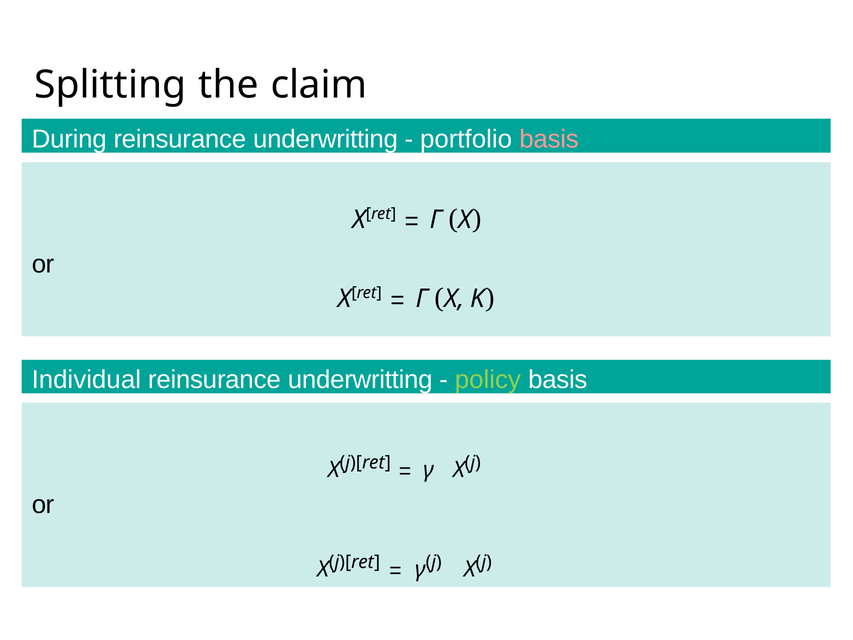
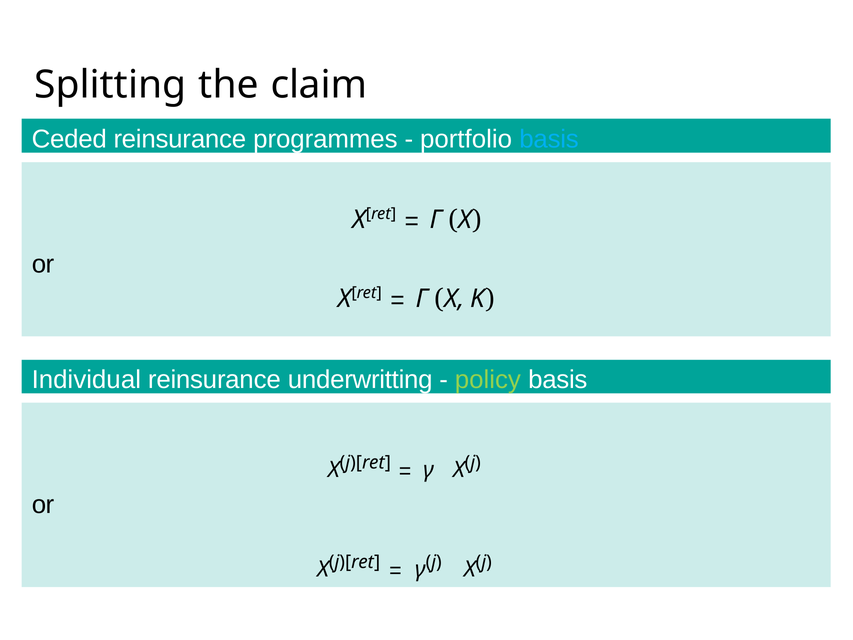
During: During -> Ceded (69, 139)
underwritting: underwritting -> programmes (325, 139)
basis colour: pink -> light blue (549, 139)
